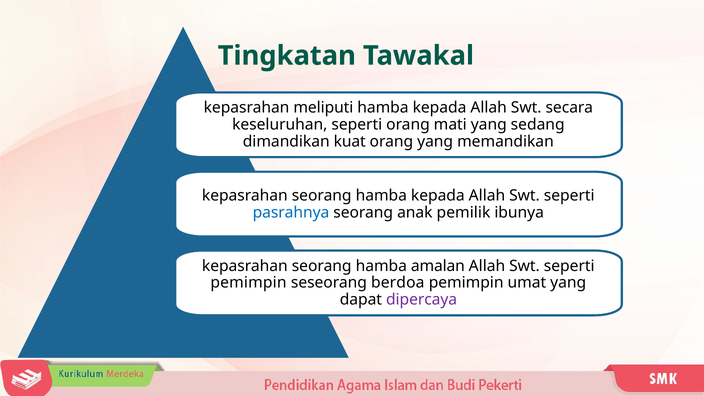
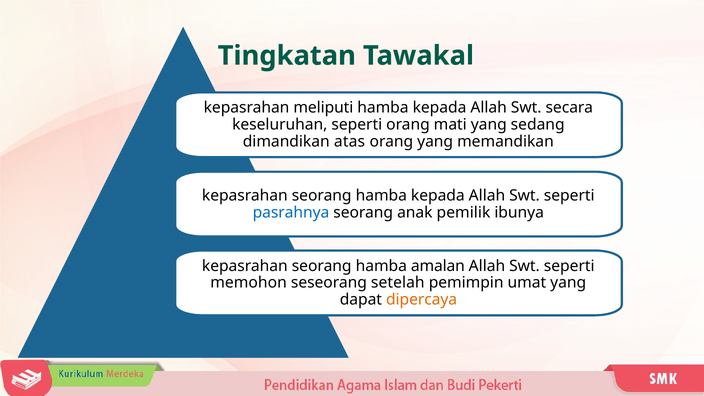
kuat: kuat -> atas (350, 142)
pemimpin: pemimpin -> memohon (249, 283)
berdoa: berdoa -> setelah (398, 283)
dipercaya colour: purple -> orange (422, 300)
